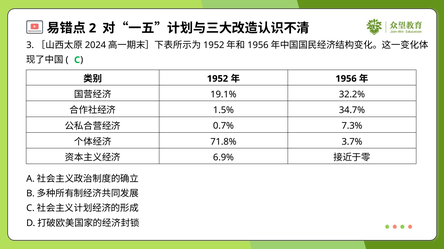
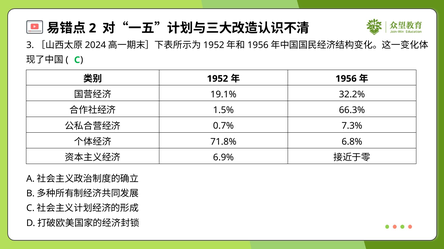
34.7%: 34.7% -> 66.3% (352, 111)
3.7%: 3.7% -> 6.8% (352, 142)
